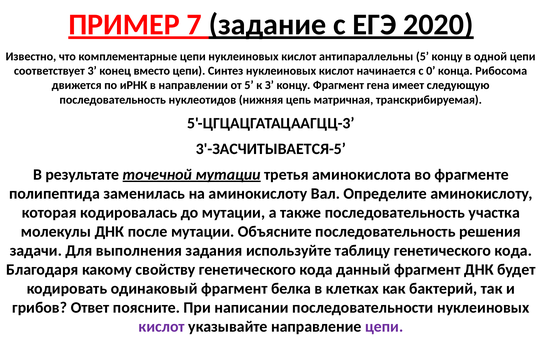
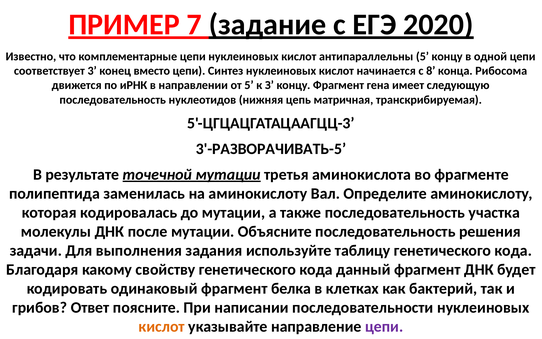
0: 0 -> 8 (431, 71)
3'-ЗАСЧИТЫВАЕТСЯ-5: 3'-ЗАСЧИТЫВАЕТСЯ-5 -> 3'-РАЗВОРАЧИВАТЬ-5 (271, 149)
кислот colour: purple -> orange (162, 326)
